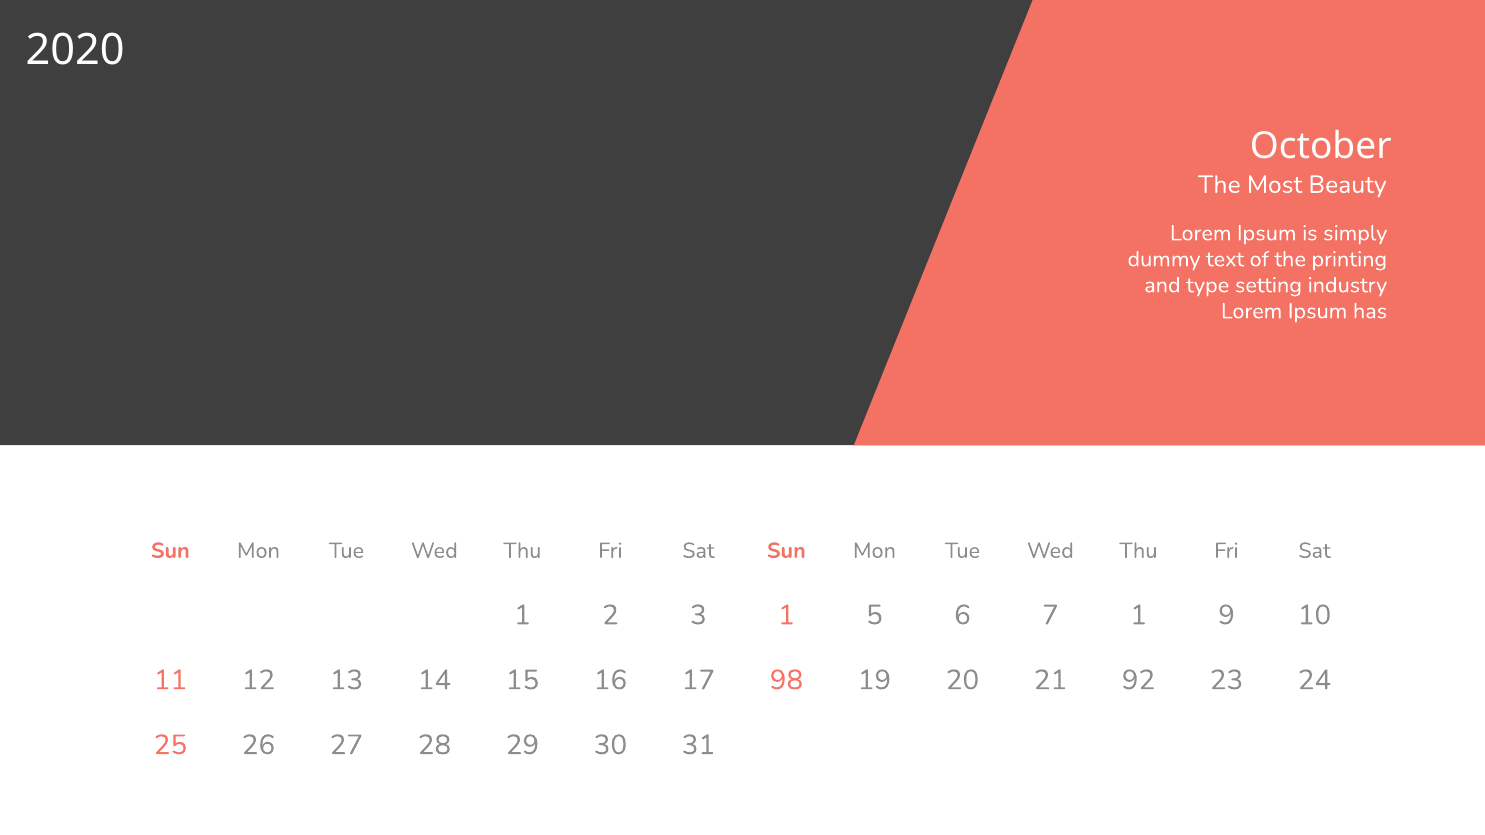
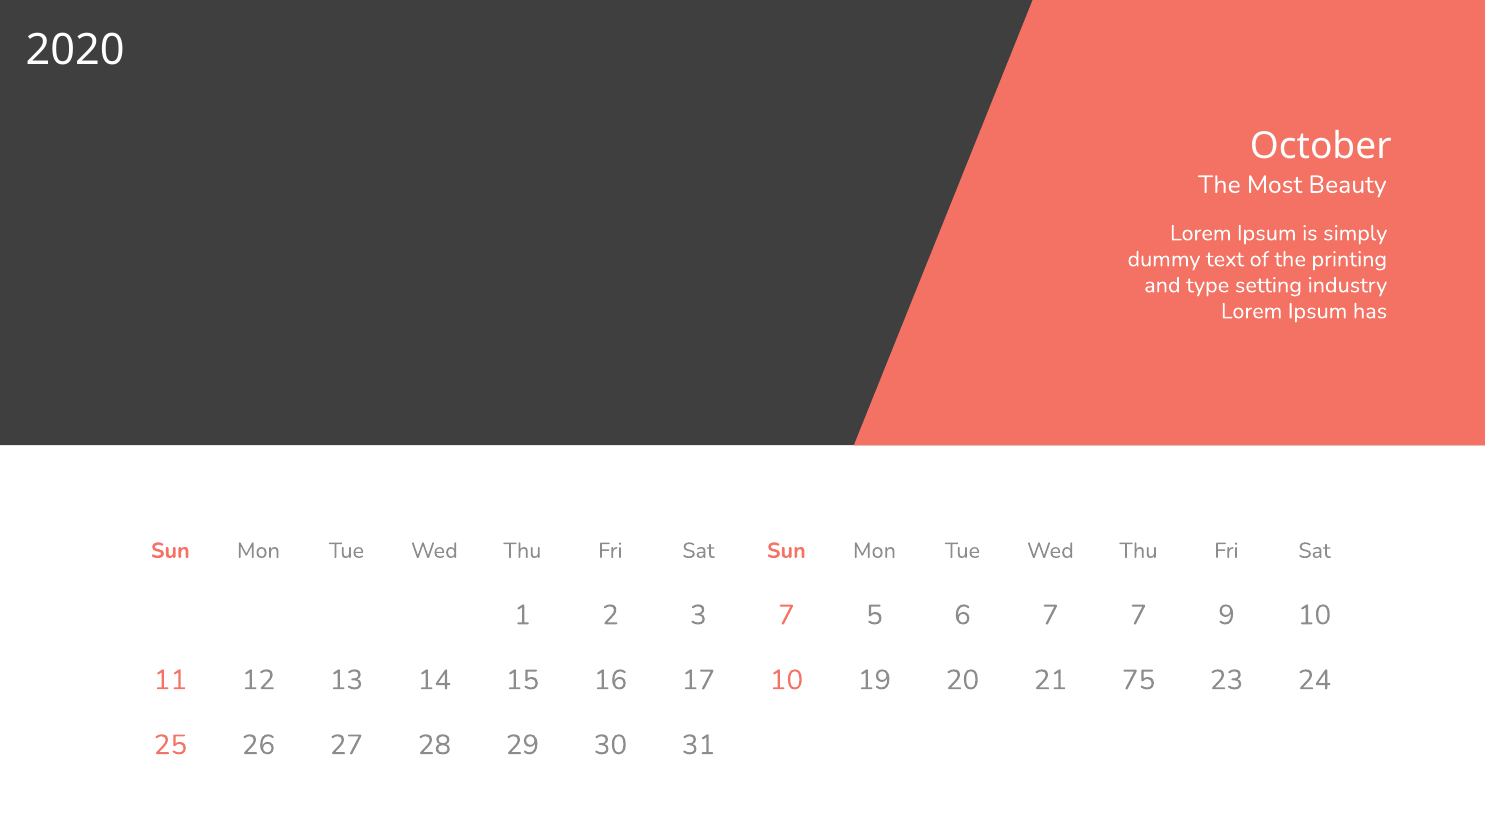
3 1: 1 -> 7 (786, 615)
7 1: 1 -> 7 (1138, 615)
17 98: 98 -> 10 (786, 680)
92: 92 -> 75 (1139, 680)
